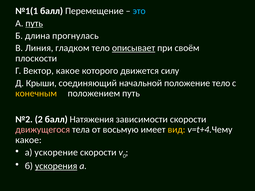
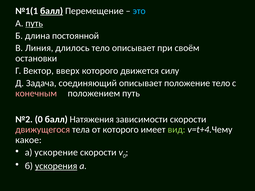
балл underline: none -> present (52, 11)
прогнулась: прогнулась -> постоянной (76, 36)
гладком: гладком -> длилось (72, 48)
описывает underline: present -> none (134, 48)
плоскости: плоскости -> остановки (36, 58)
Вектор какое: какое -> вверх (68, 71)
Крыши: Крыши -> Задача (41, 83)
соединяющий начальной: начальной -> описывает (141, 83)
конечным colour: yellow -> pink (36, 94)
№2 2: 2 -> 0 (39, 119)
от восьмую: восьмую -> которого (121, 130)
вид colour: yellow -> light green (176, 130)
